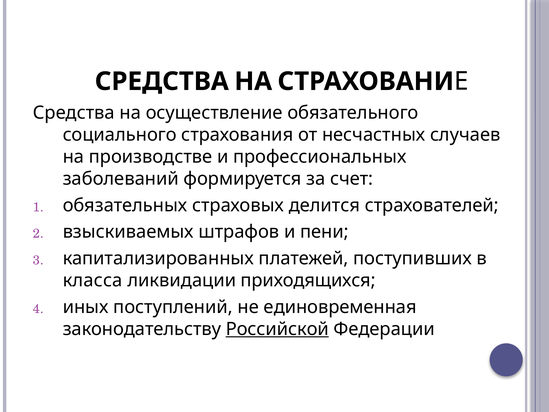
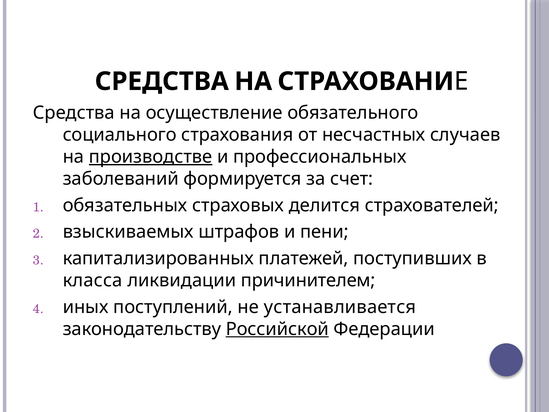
производстве underline: none -> present (151, 157)
приходящихся: приходящихся -> причинителем (308, 280)
единовременная: единовременная -> устанавливается (340, 307)
